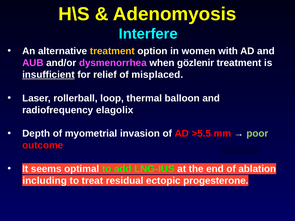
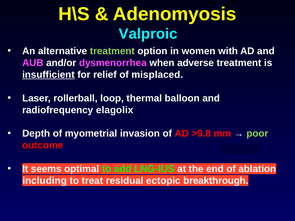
Interfere: Interfere -> Valproic (148, 34)
treatment colour: yellow -> light green (112, 51)
gözlenir: gözlenir -> adverse (196, 63)
>5.5: >5.5 -> >9.8 (201, 134)
progesterone: progesterone -> breakthrough (216, 181)
